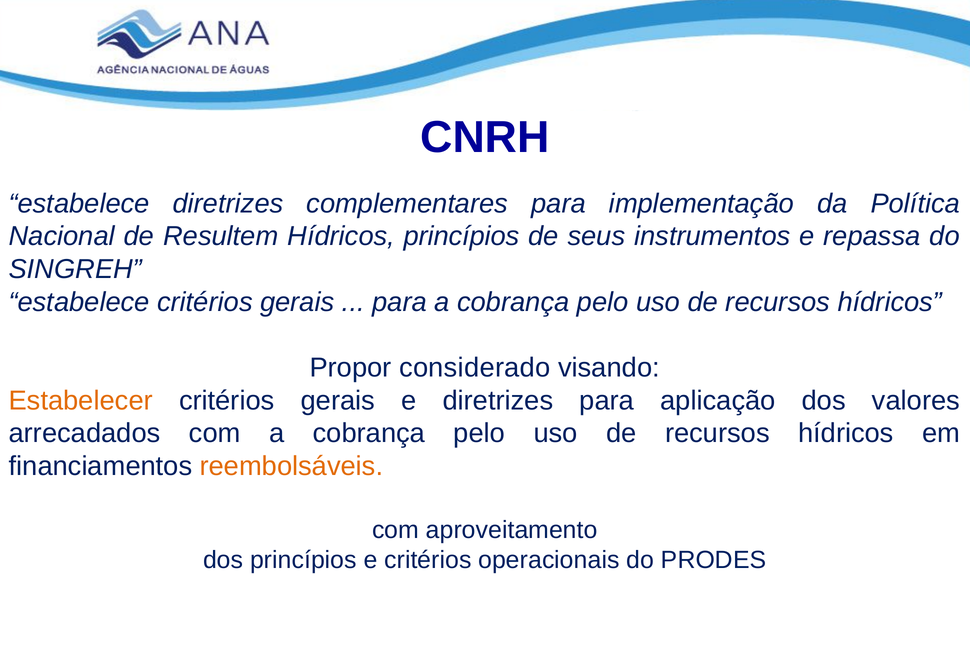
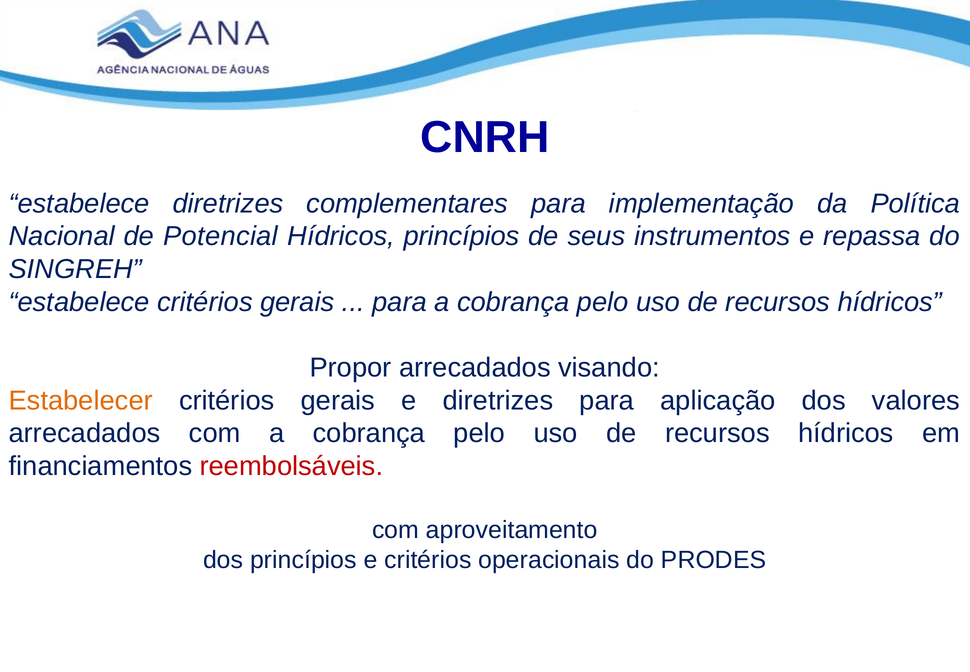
Resultem: Resultem -> Potencial (221, 236)
Propor considerado: considerado -> arrecadados (475, 367)
reembolsáveis colour: orange -> red (291, 466)
